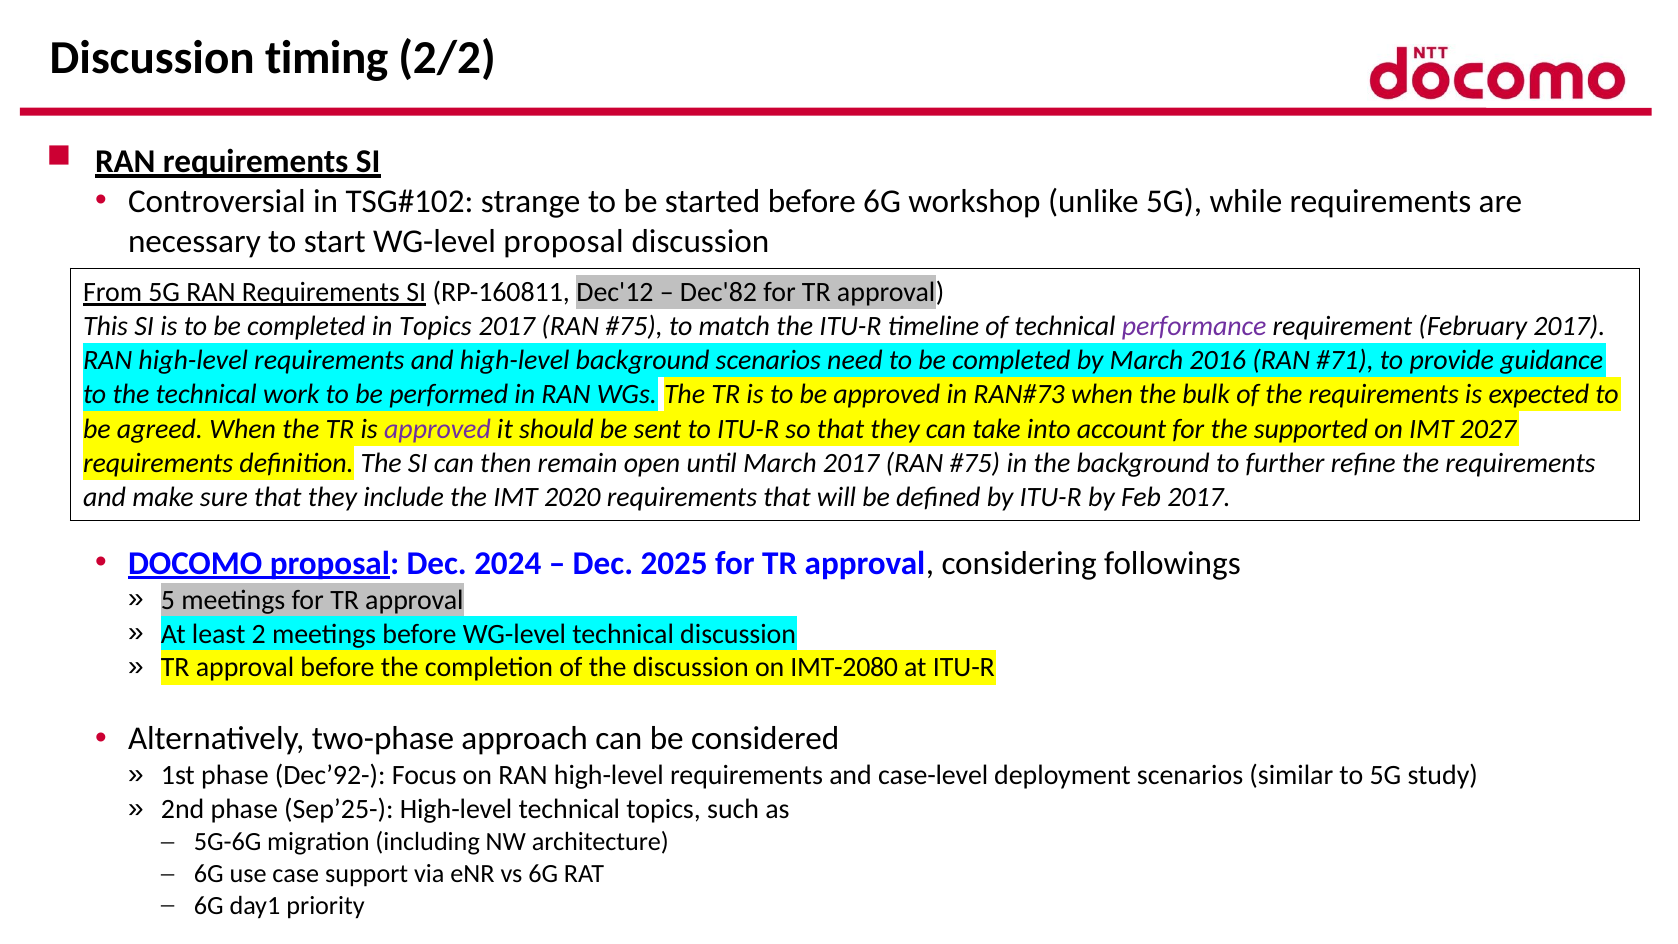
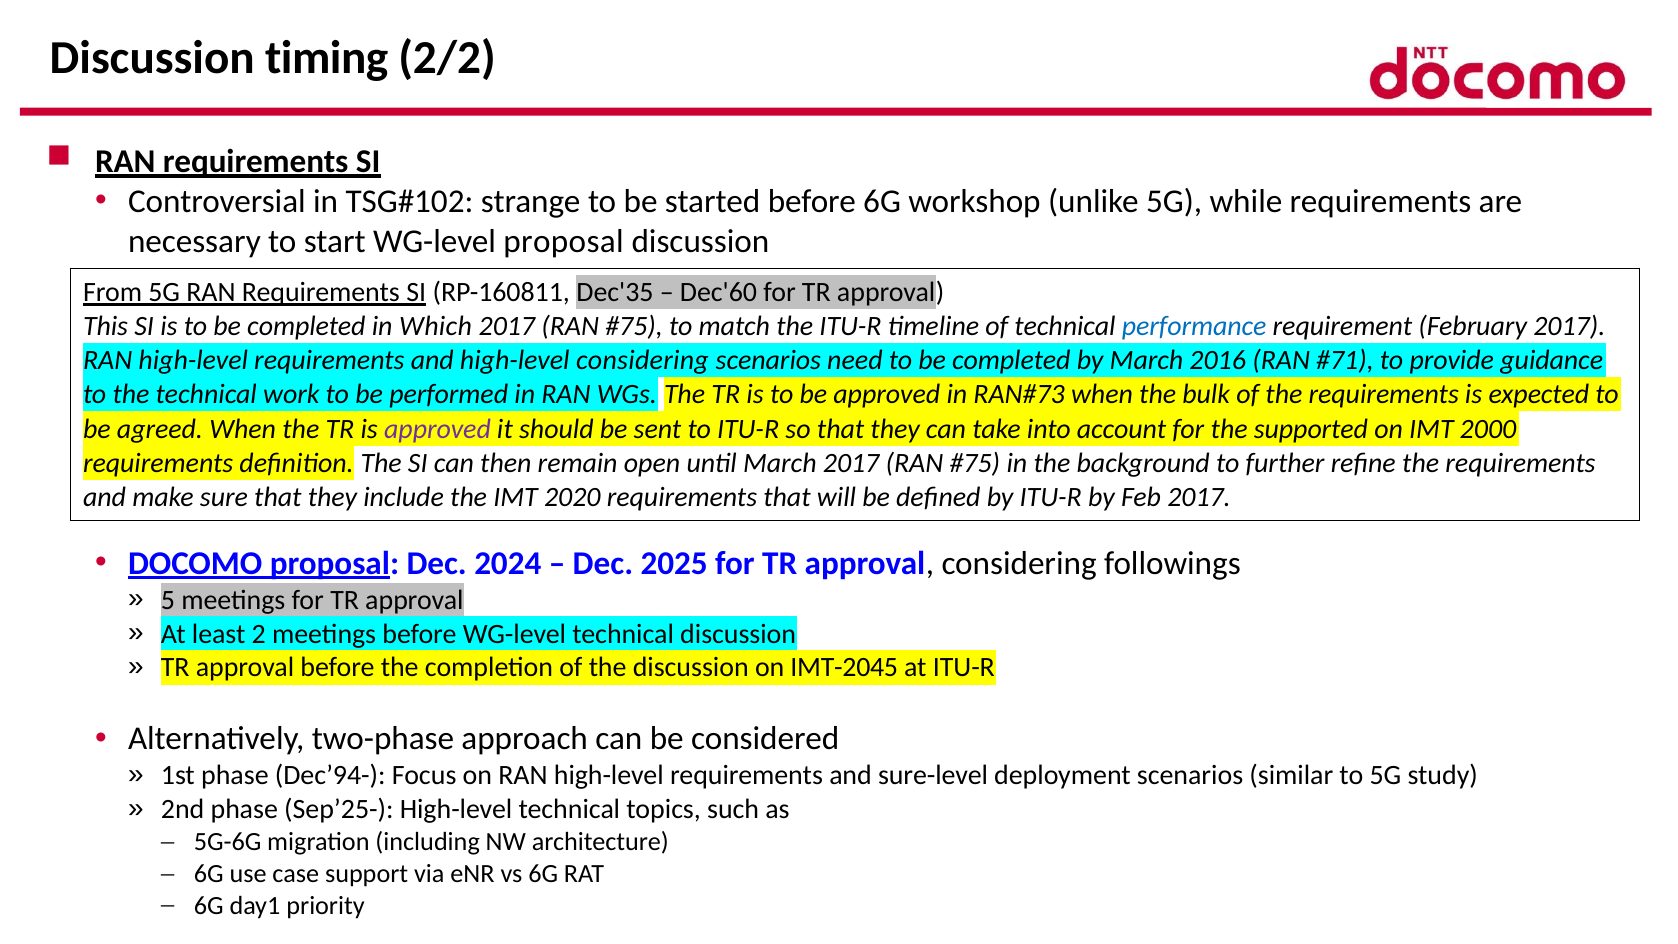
Dec'12: Dec'12 -> Dec'35 (615, 292)
Dec'82: Dec'82 -> Dec'60 (718, 292)
in Topics: Topics -> Which (436, 326)
performance colour: purple -> blue (1194, 326)
high-level background: background -> considering (642, 360)
2027: 2027 -> 2000 (1488, 429)
IMT-2080: IMT-2080 -> IMT-2045 (844, 668)
Dec’92-: Dec’92- -> Dec’94- (330, 776)
case-level: case-level -> sure-level (933, 776)
